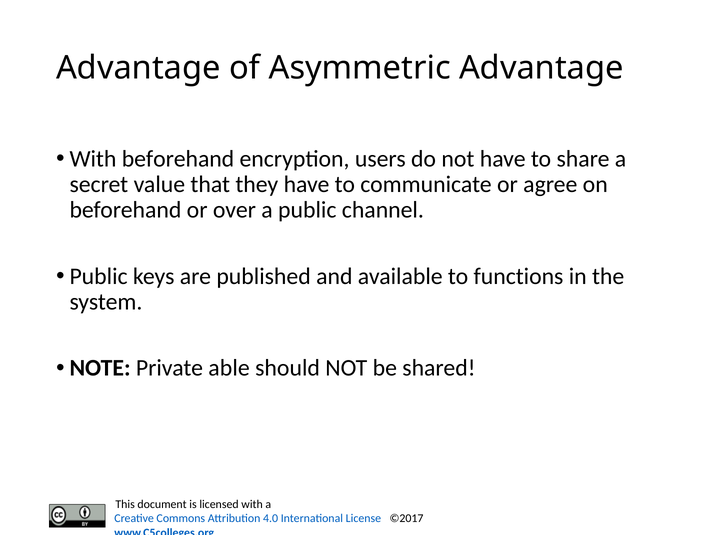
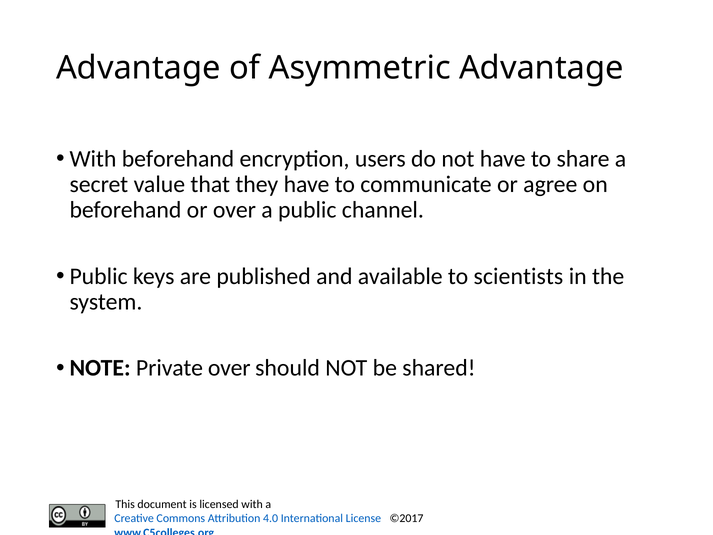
functions: functions -> scientists (518, 276)
Private able: able -> over (229, 368)
